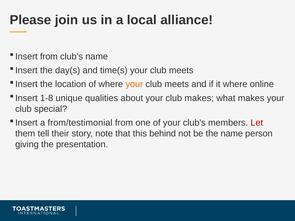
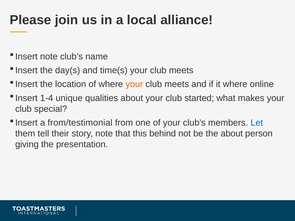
from: from -> note (49, 57)
1-8: 1-8 -> 1-4 (47, 98)
club makes: makes -> started (199, 98)
Let colour: red -> blue (257, 123)
the name: name -> about (232, 134)
